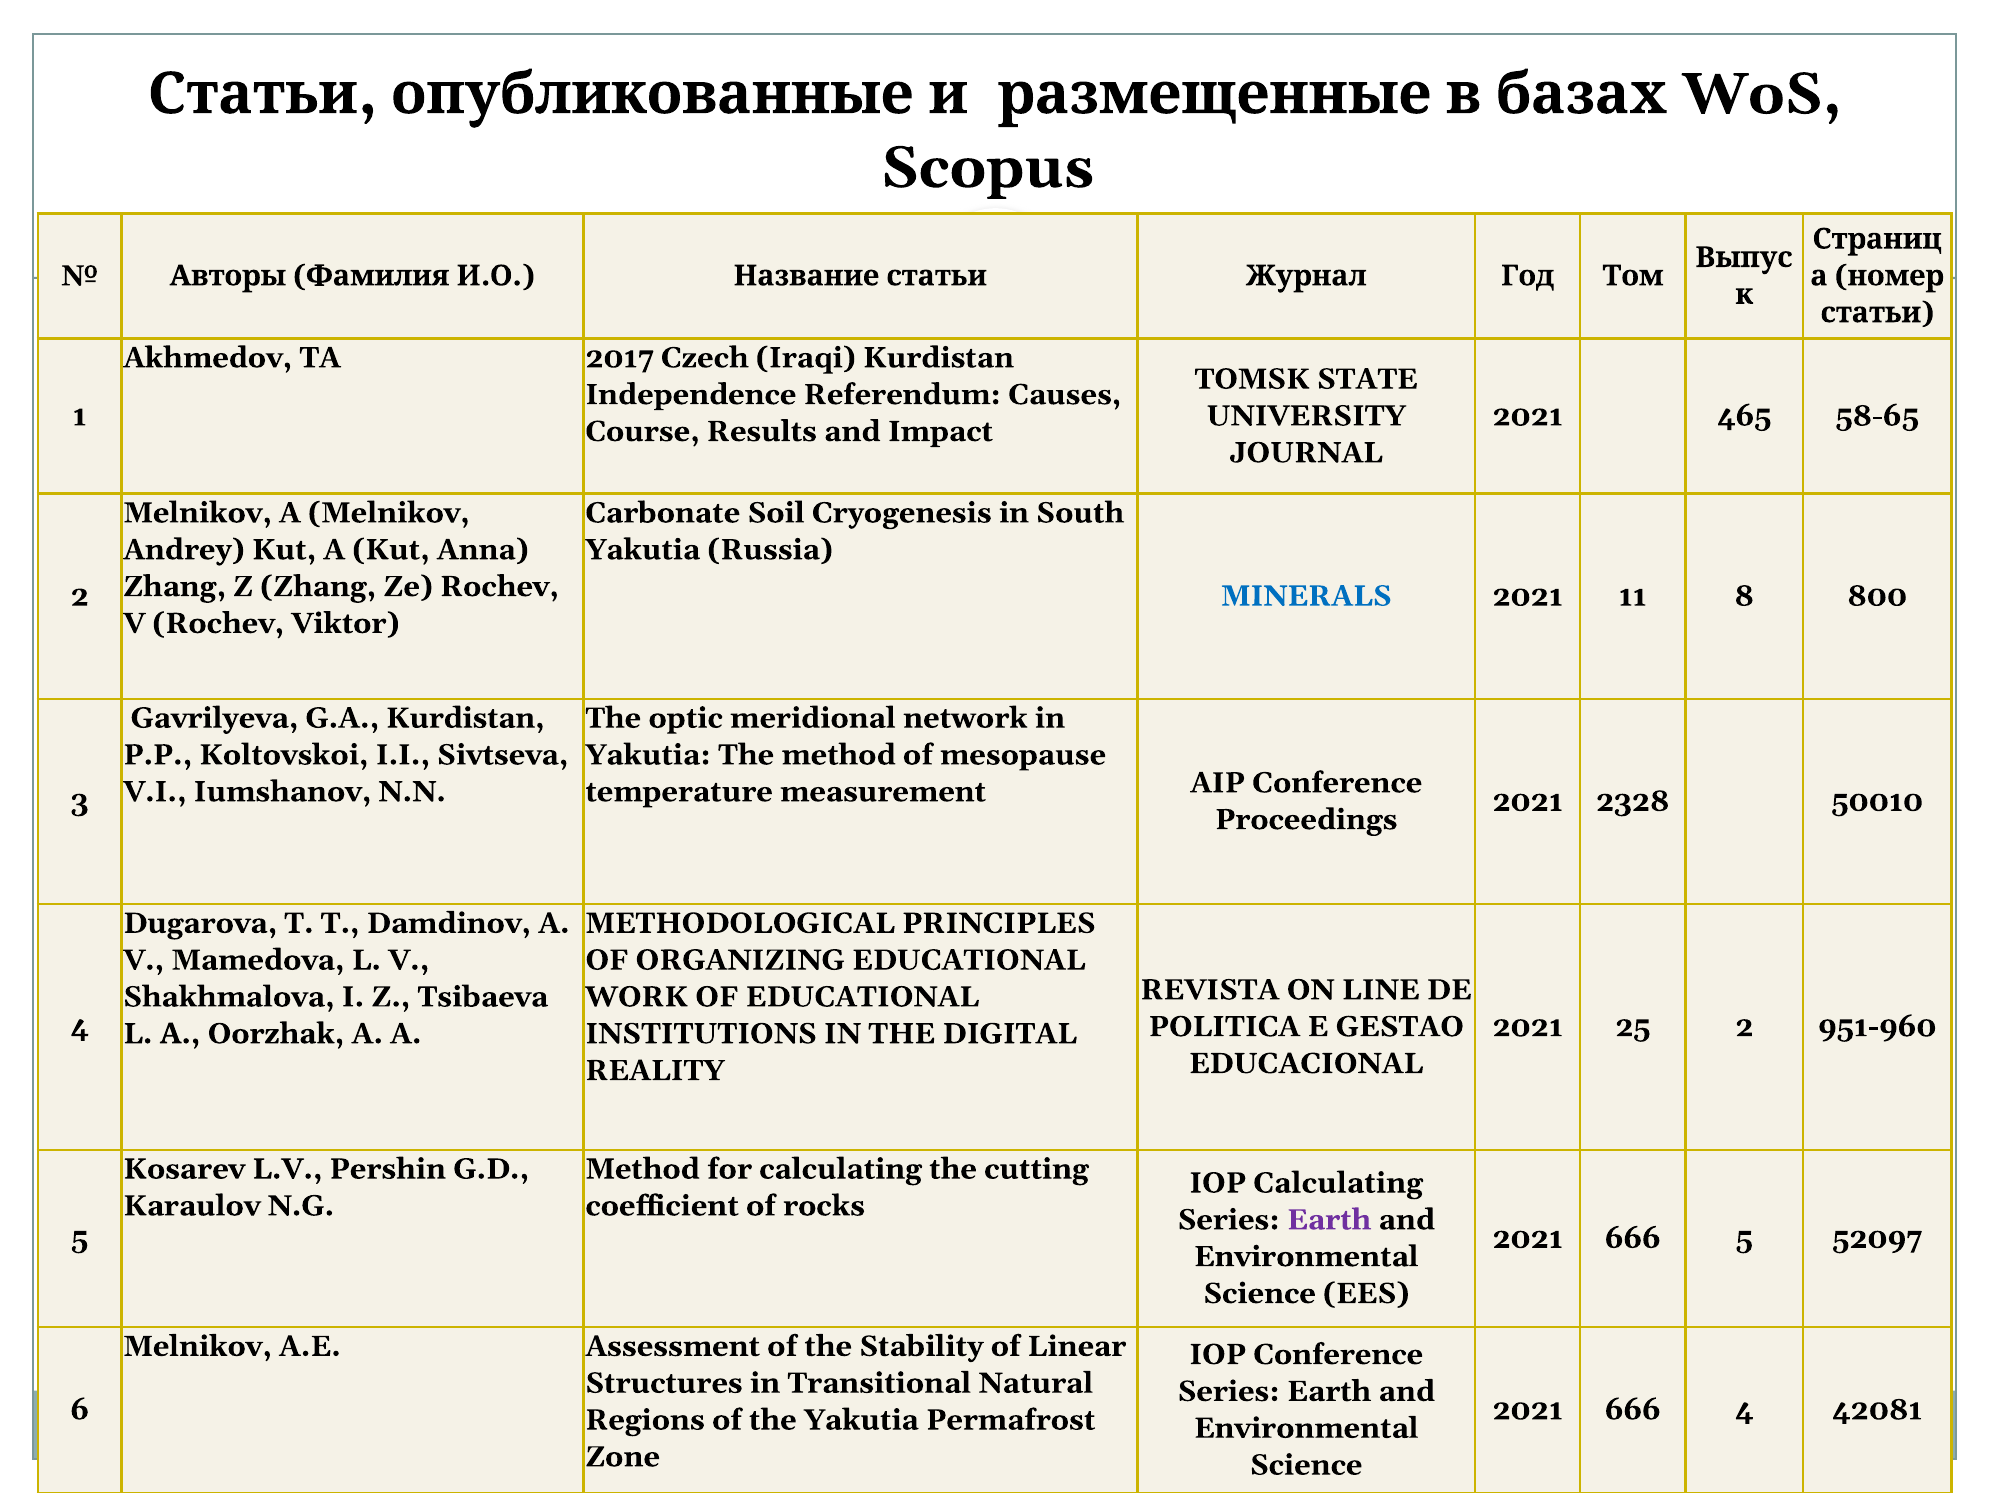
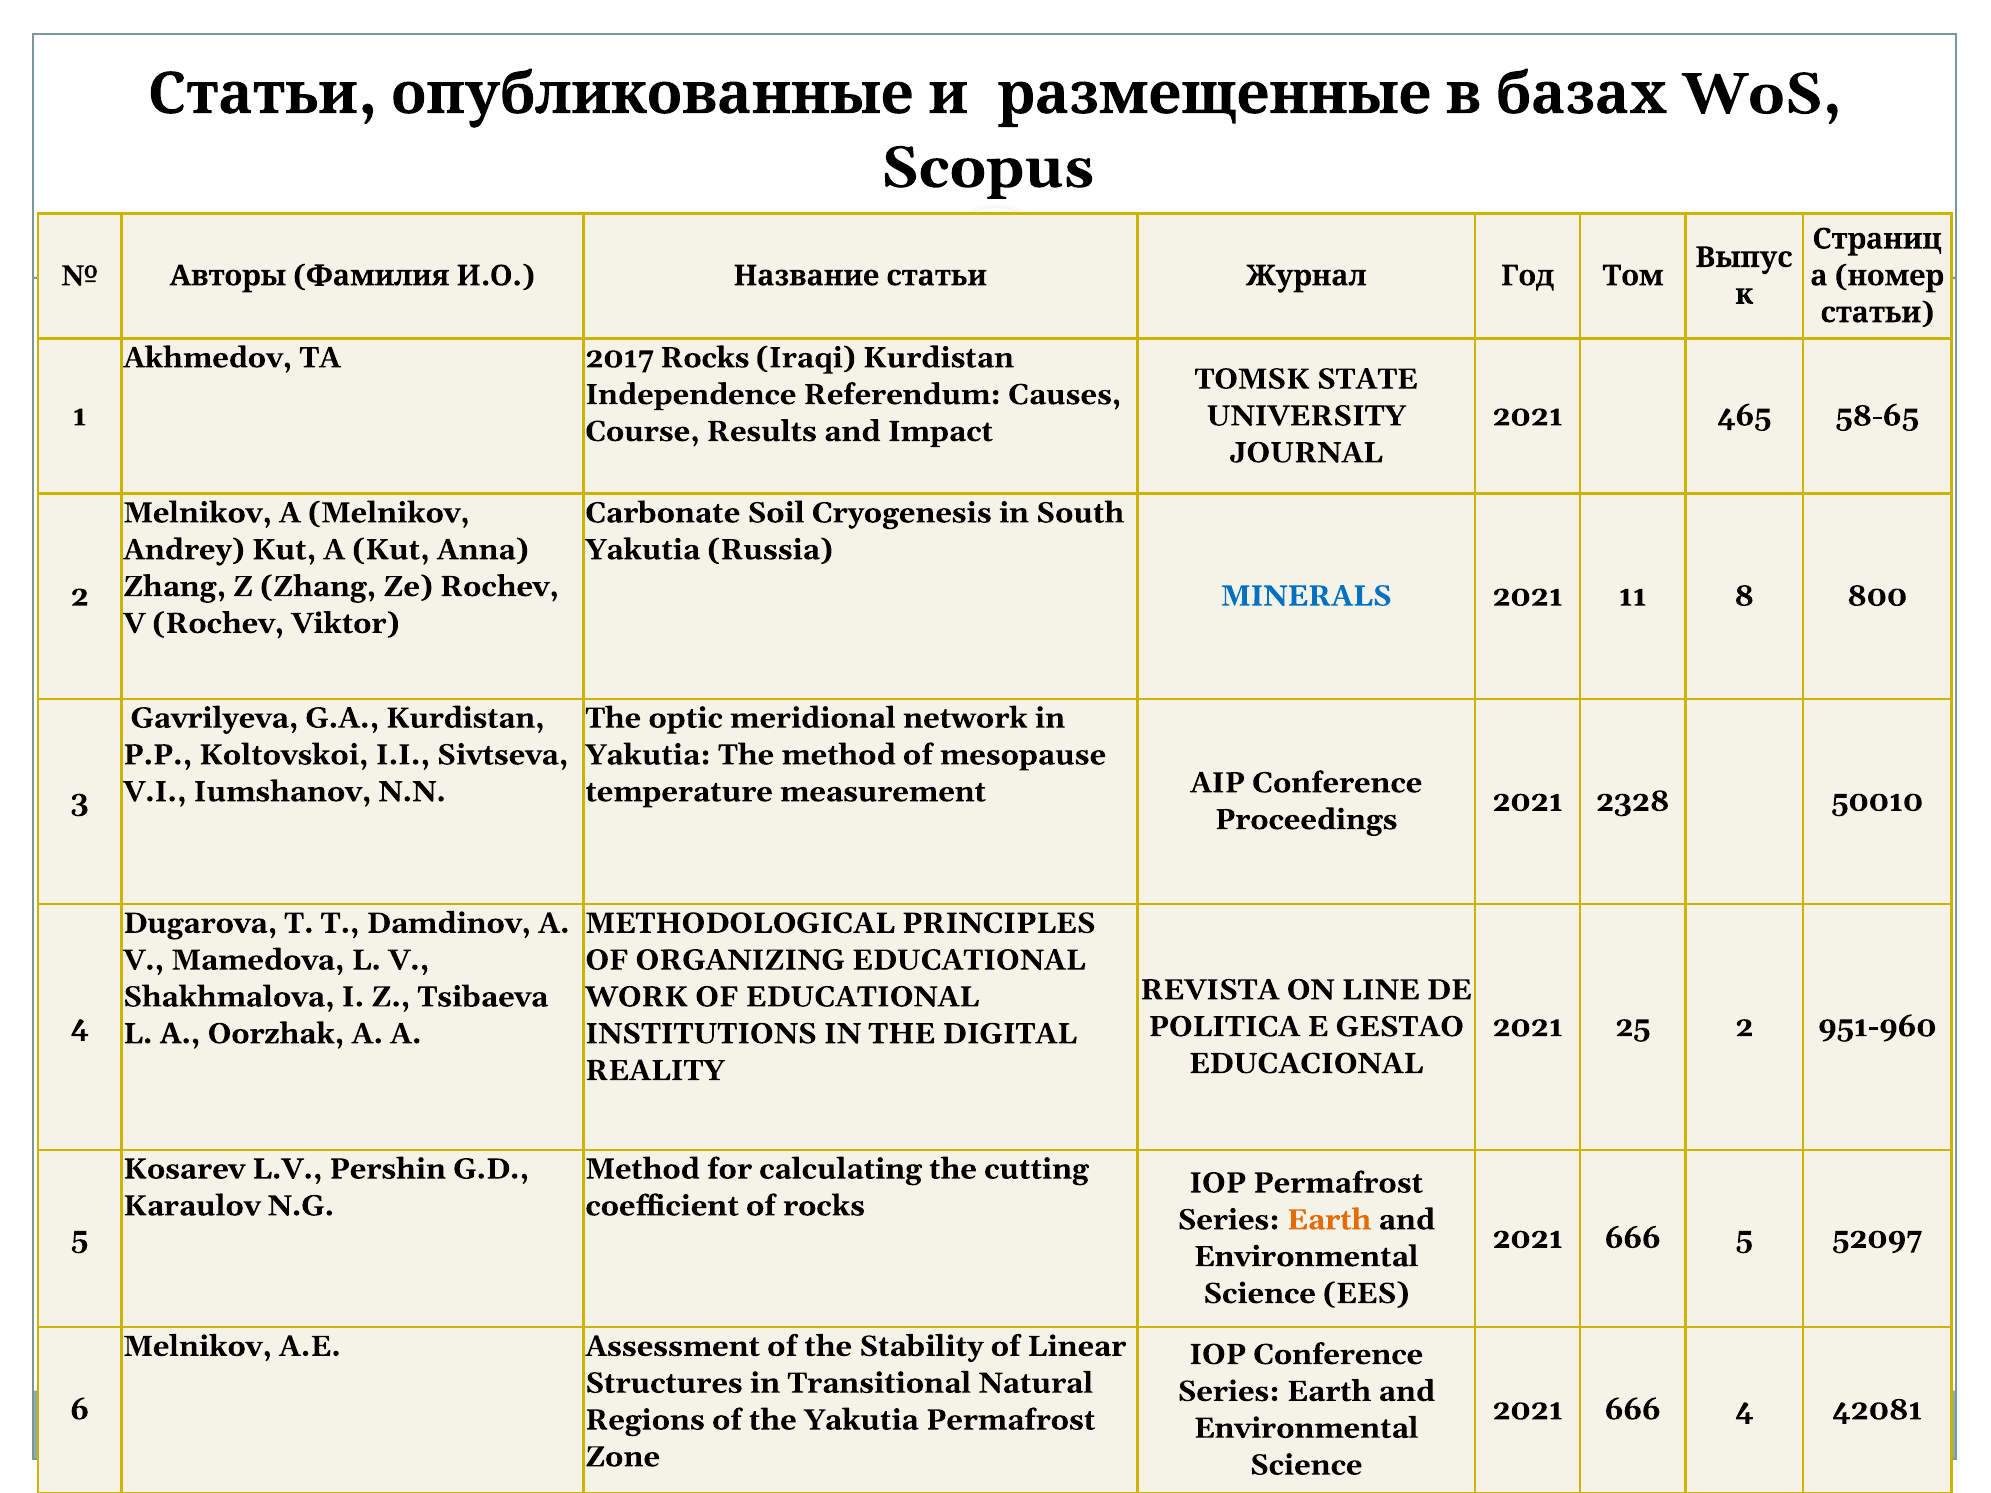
2017 Czech: Czech -> Rocks (705, 358)
IOP Calculating: Calculating -> Permafrost (1338, 1183)
Earth colour: purple -> orange (1329, 1220)
